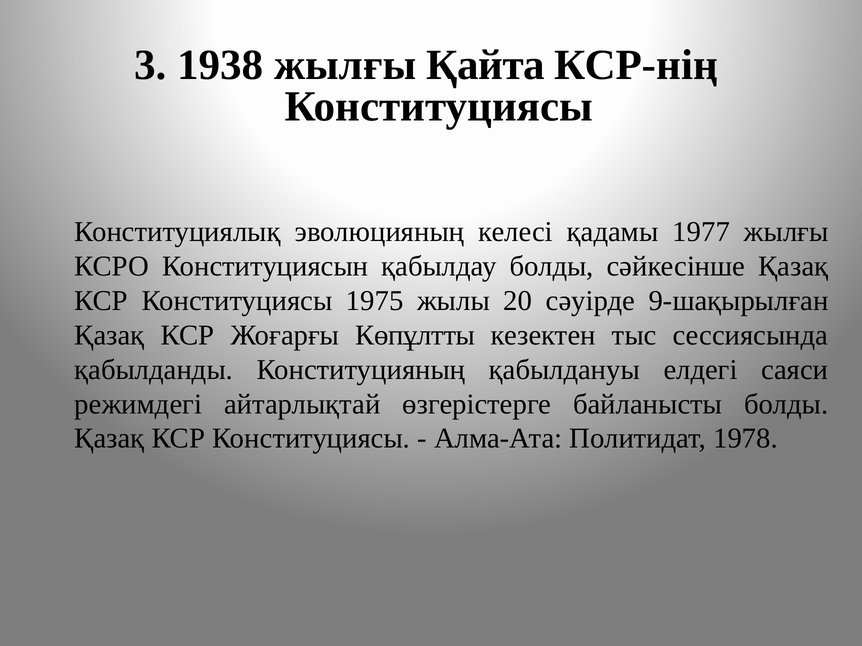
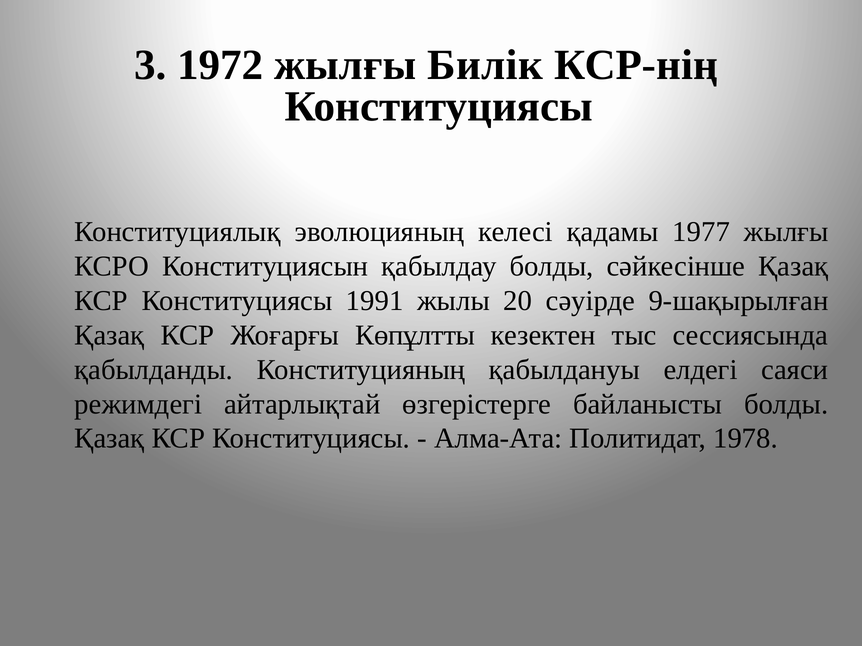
1938: 1938 -> 1972 (220, 65)
Қайта: Қайта -> Билік (485, 65)
1975: 1975 -> 1991 (375, 301)
